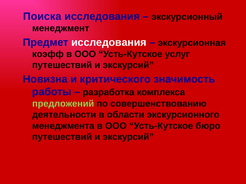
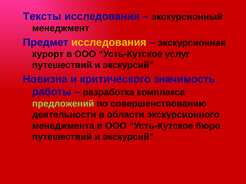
Поиска: Поиска -> Тексты (42, 17)
исследования colour: white -> yellow (109, 42)
коэфф: коэфф -> курорт (48, 54)
